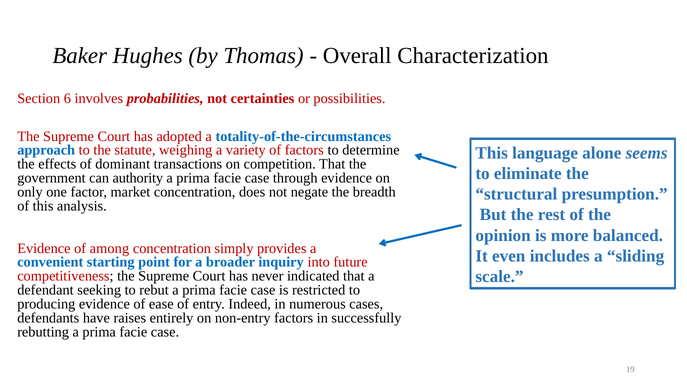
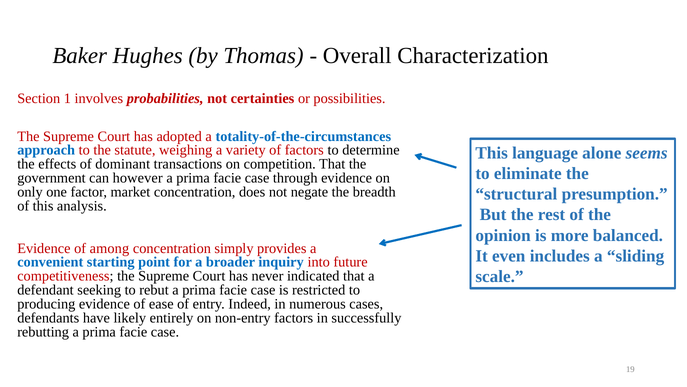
6: 6 -> 1 (67, 99)
authority: authority -> however (138, 178)
raises: raises -> likely (130, 318)
